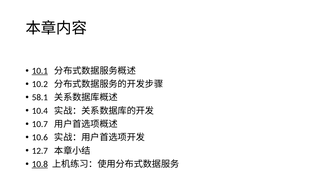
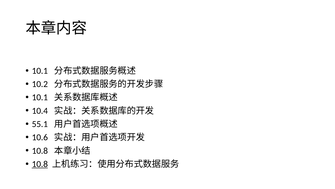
10.1 underline: present -> none (40, 71)
58.1: 58.1 -> 10.1 (40, 97)
10.7: 10.7 -> 55.1 (40, 124)
12.7: 12.7 -> 10.8 (40, 150)
